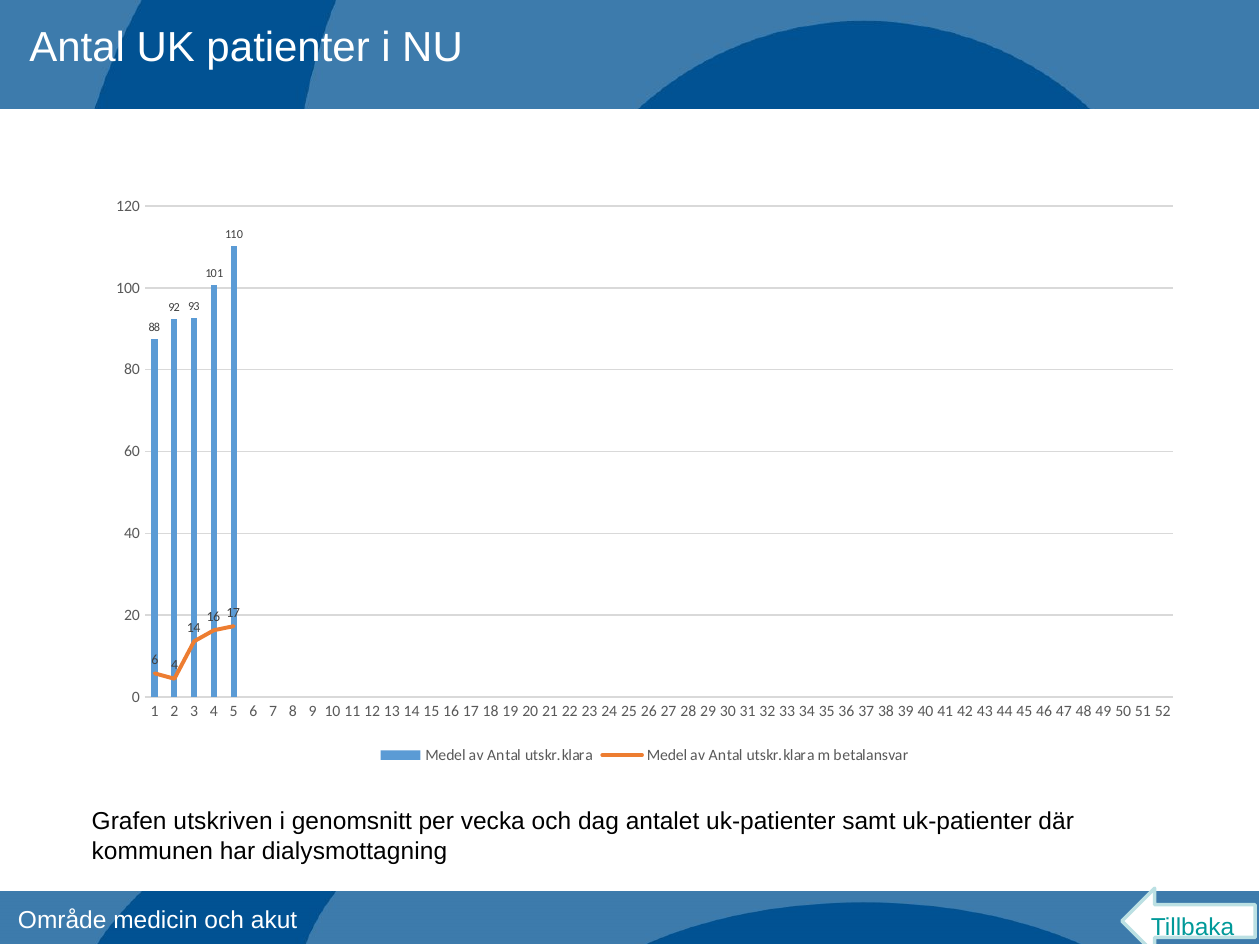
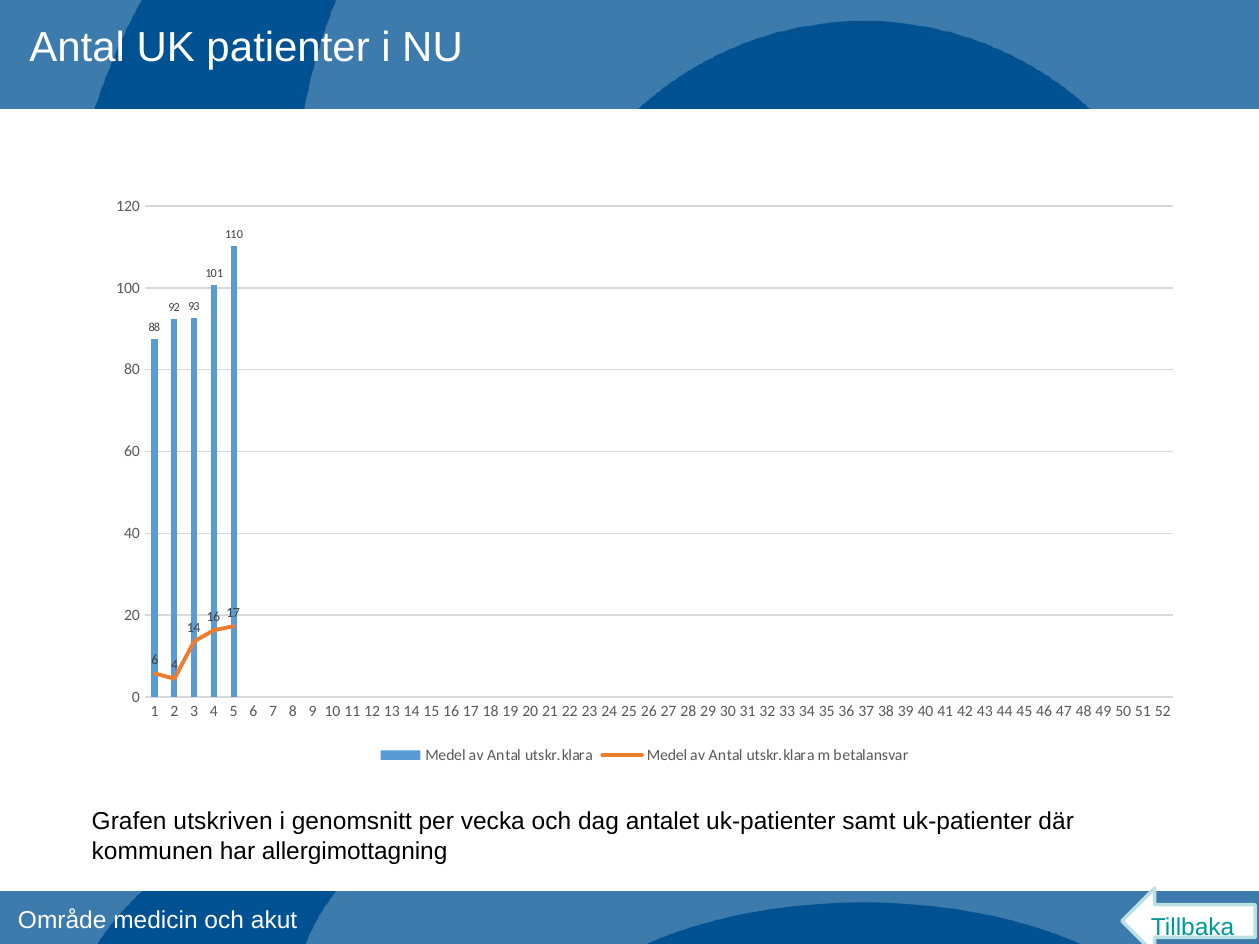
dialysmottagning: dialysmottagning -> allergimottagning (355, 851)
